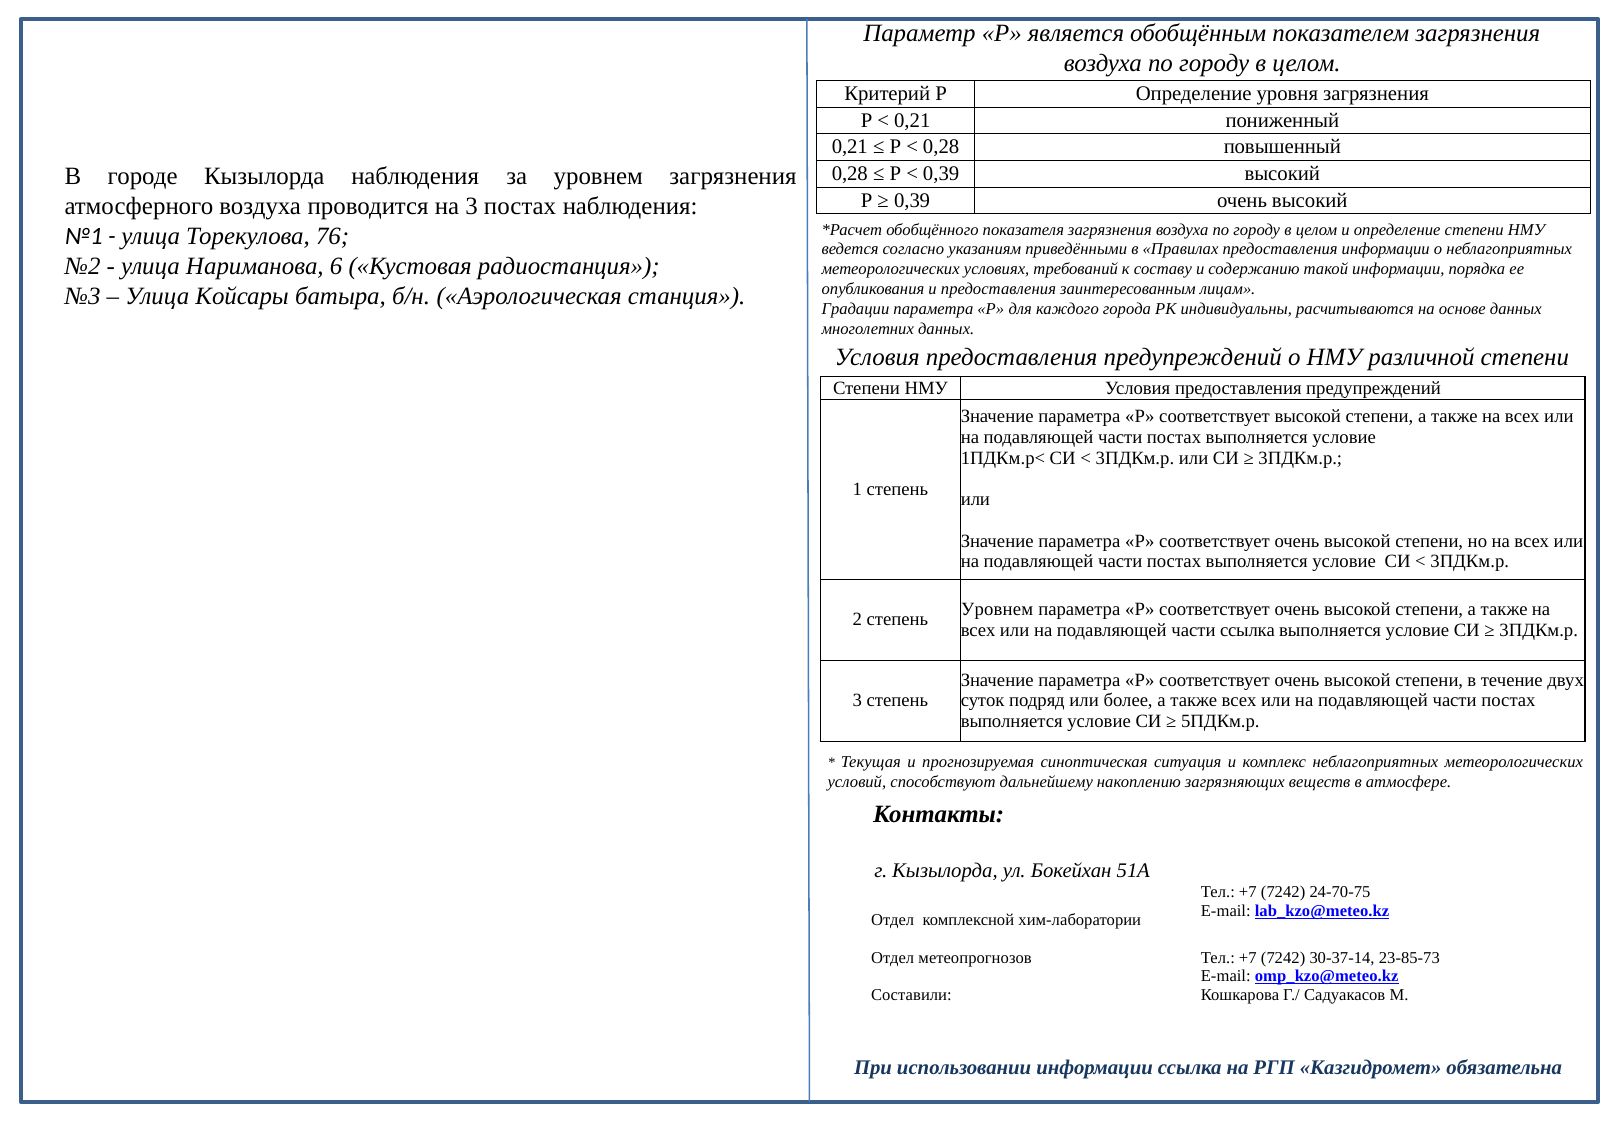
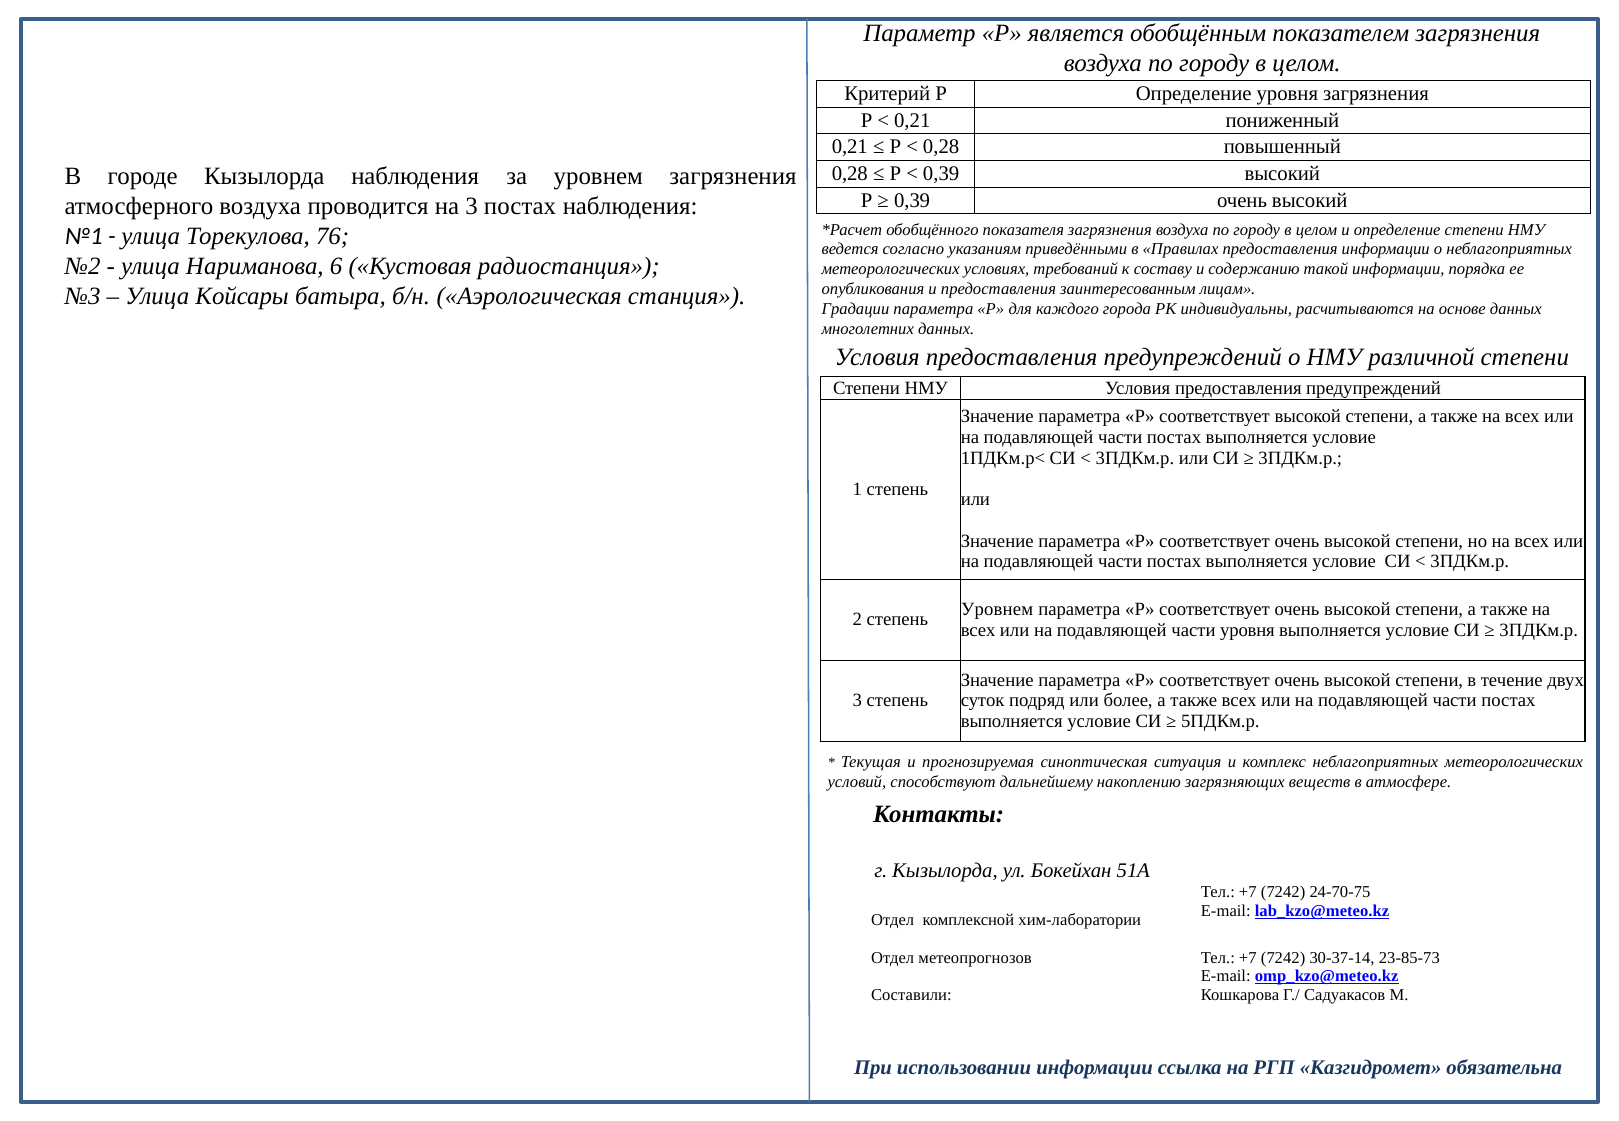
части ссылка: ссылка -> уровня (1247, 630)
